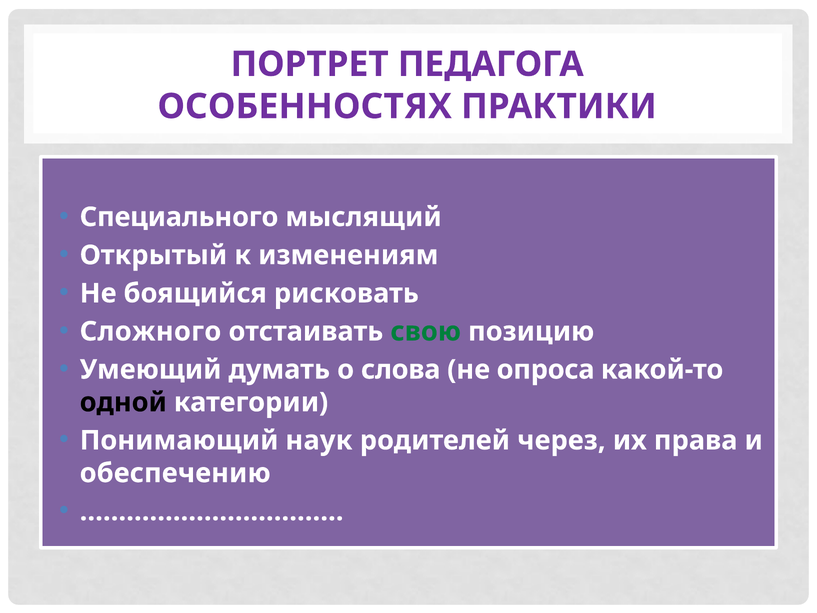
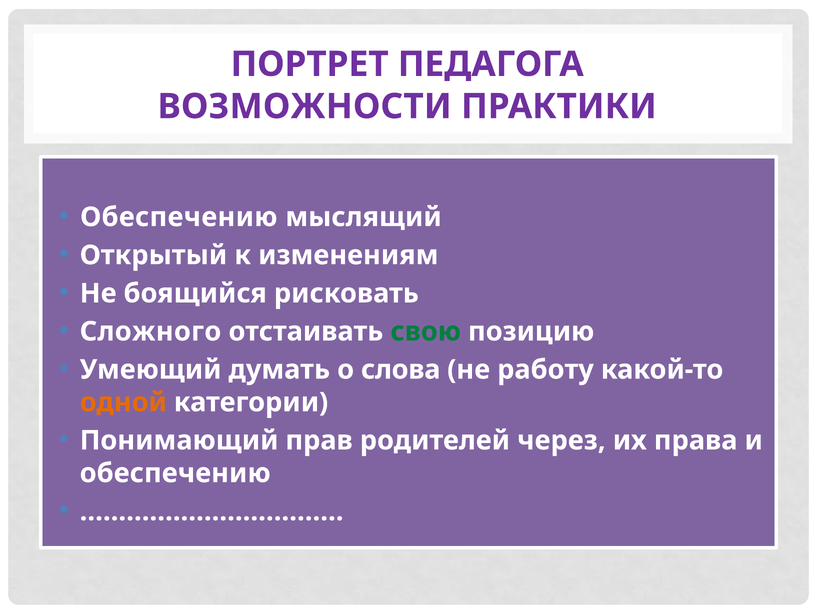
ОСОБЕННОСТЯХ: ОСОБЕННОСТЯХ -> ВОЗМОЖНОСТИ (305, 106)
Специального: Специального -> Обеспечению (179, 217)
опроса: опроса -> работу (545, 369)
одной colour: black -> orange (123, 402)
наук: наук -> прав (319, 440)
